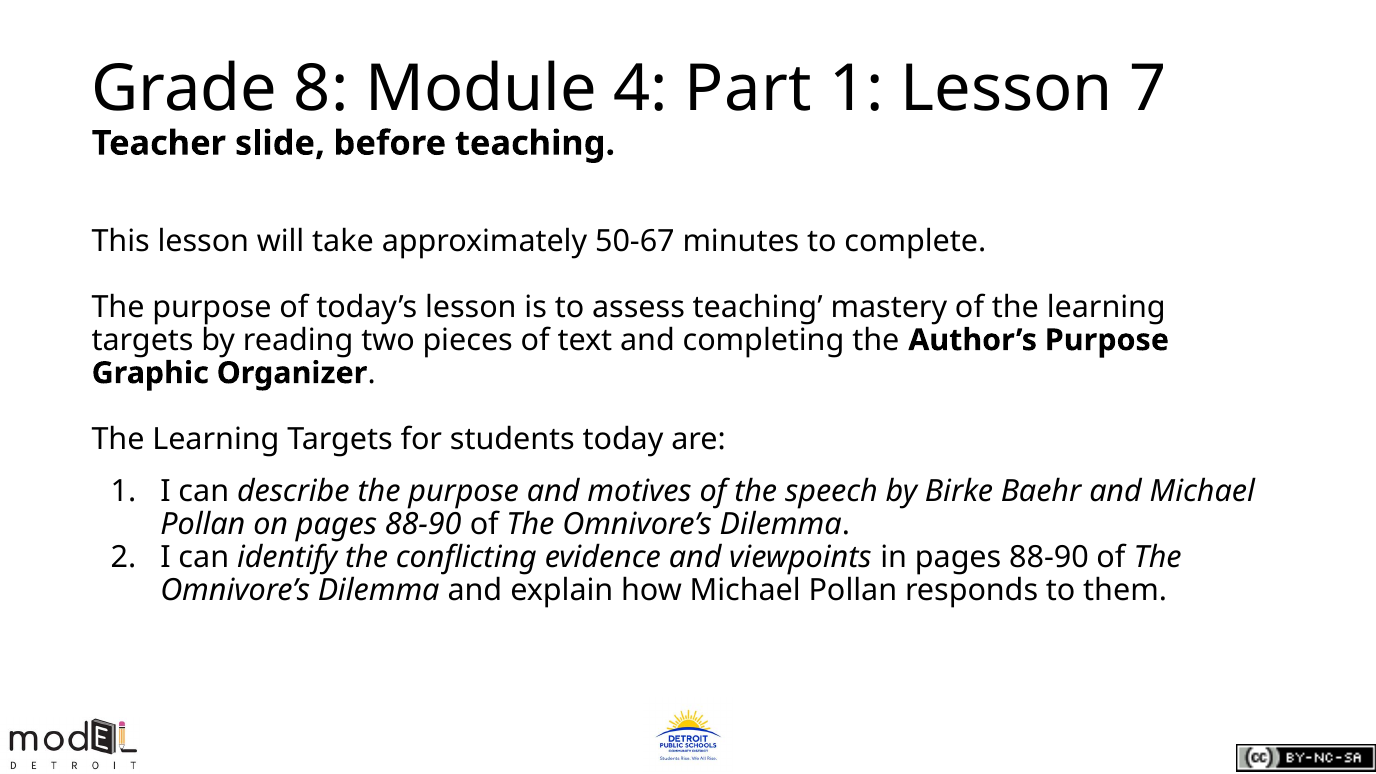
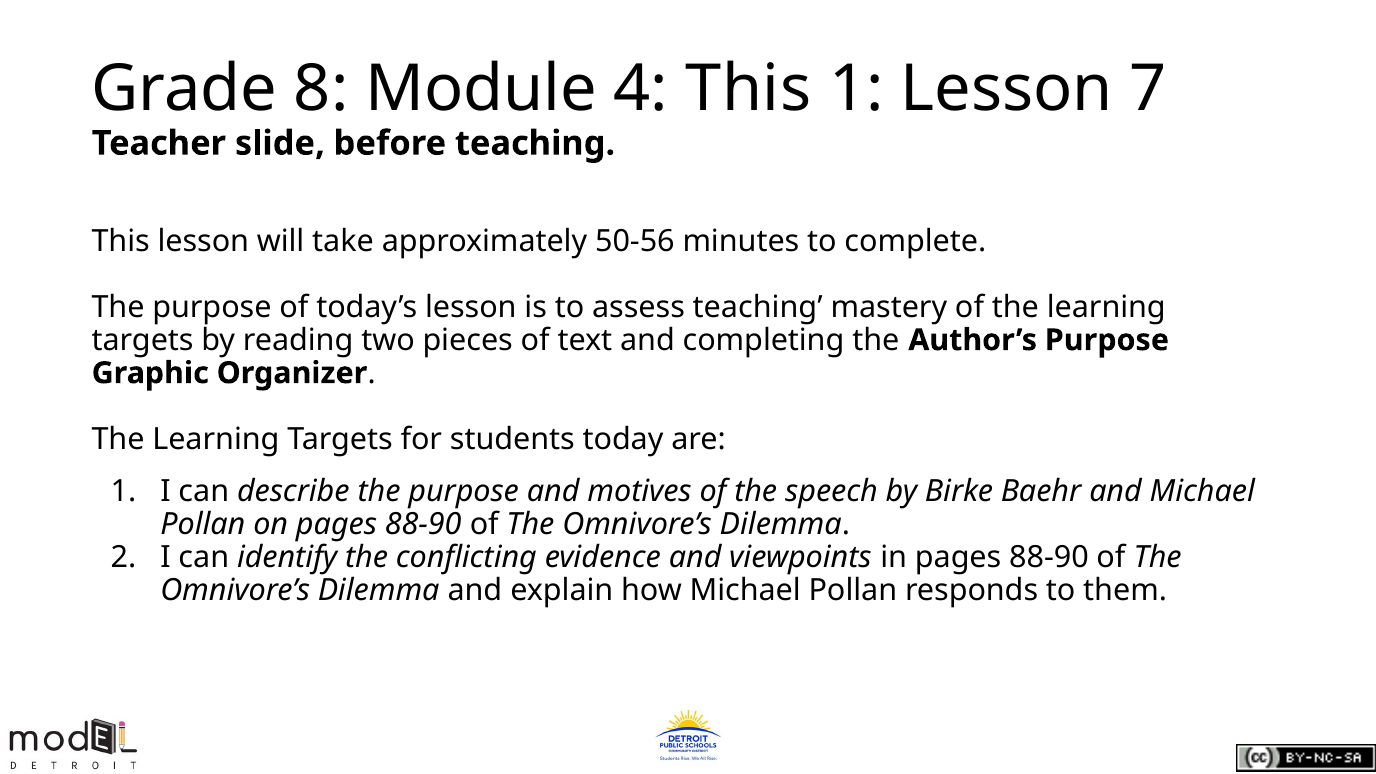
4 Part: Part -> This (748, 89)
50-67: 50-67 -> 50-56 (635, 241)
